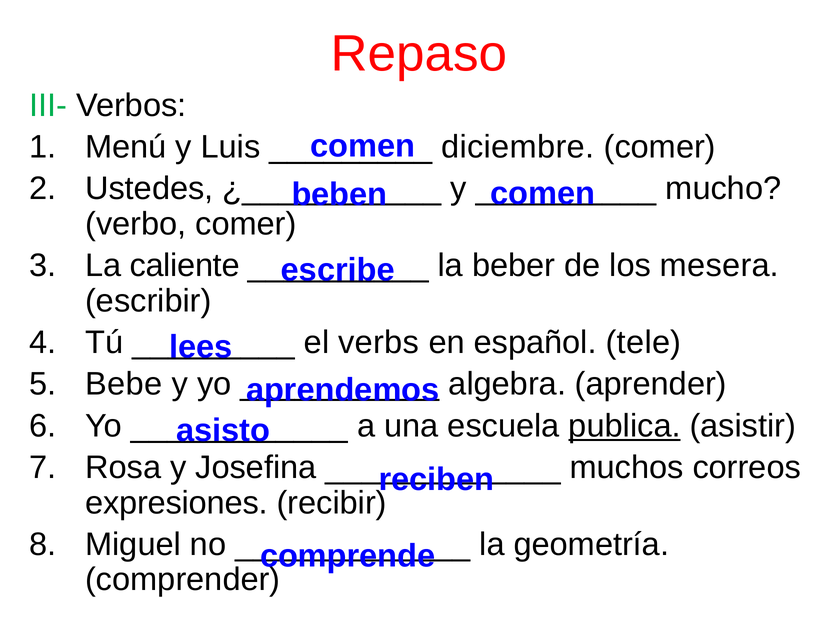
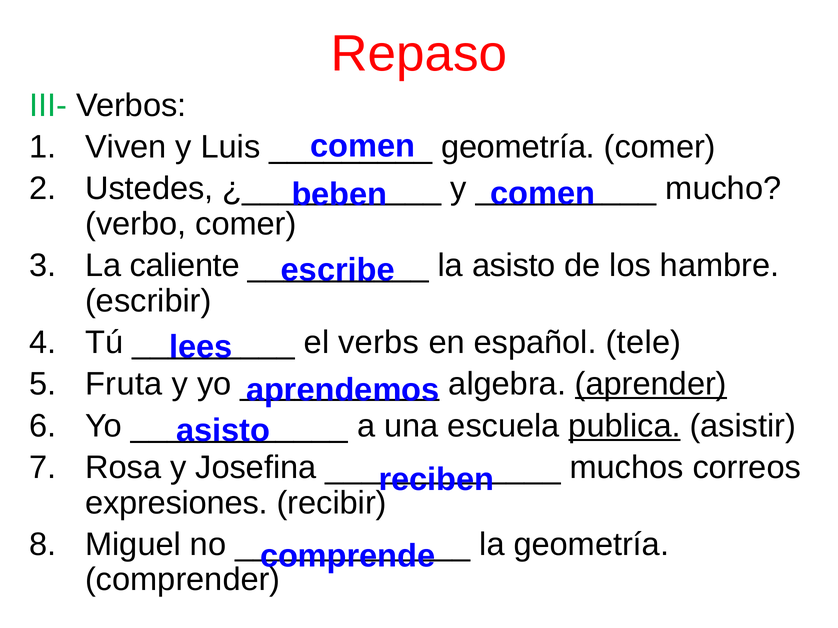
Menú: Menú -> Viven (126, 147)
diciembre: diciembre -> geometría (518, 147)
la beber: beber -> asisto (514, 266)
mesera: mesera -> hambre (720, 266)
Bebe: Bebe -> Fruta (124, 384)
aprender underline: none -> present (651, 384)
